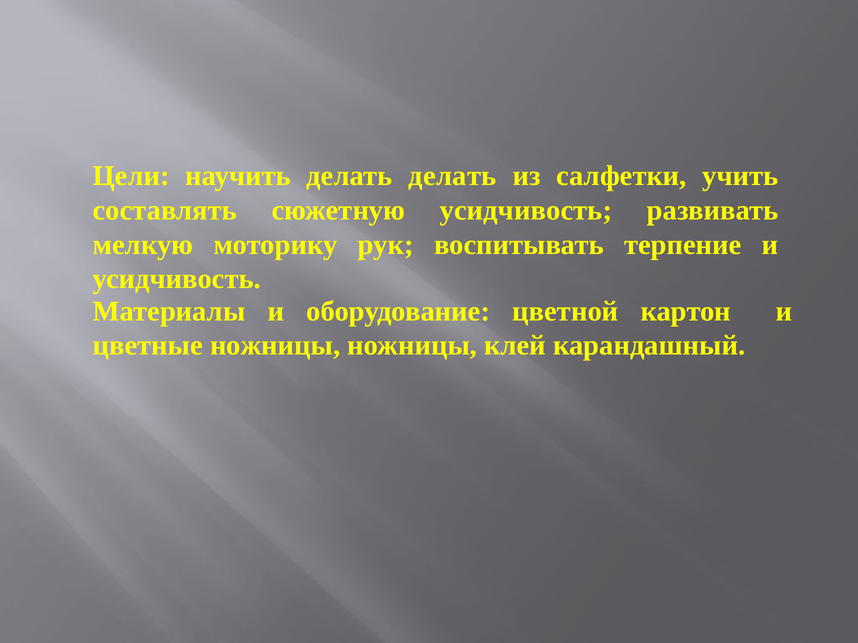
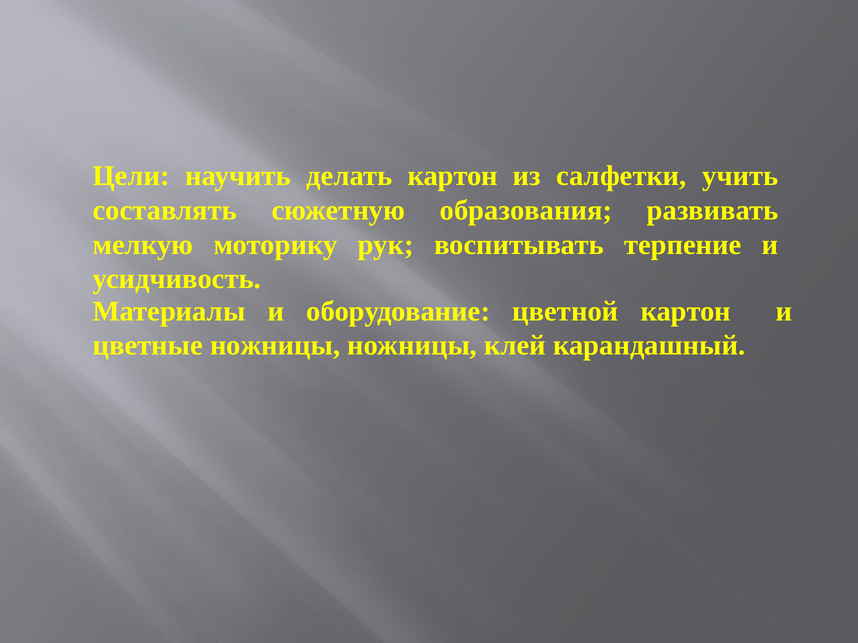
делать делать: делать -> картон (453, 176)
сюжетную усидчивость: усидчивость -> образования (526, 210)
